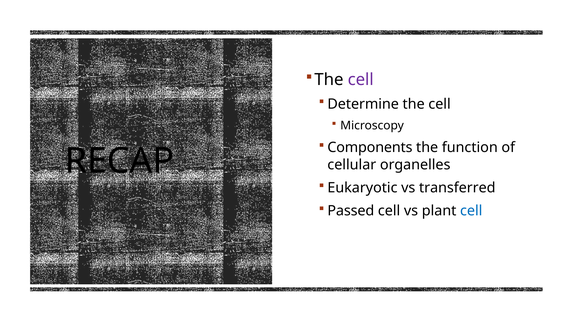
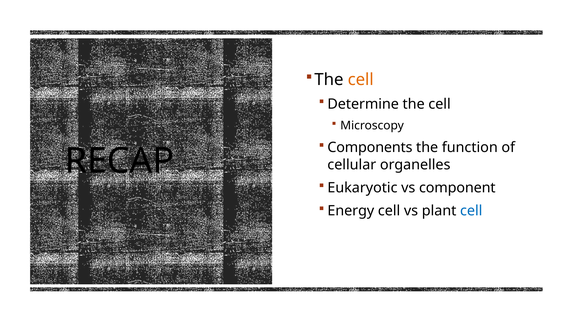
cell colour: purple -> orange (361, 80)
transferred: transferred -> component (457, 188)
Passed: Passed -> Energy (351, 211)
